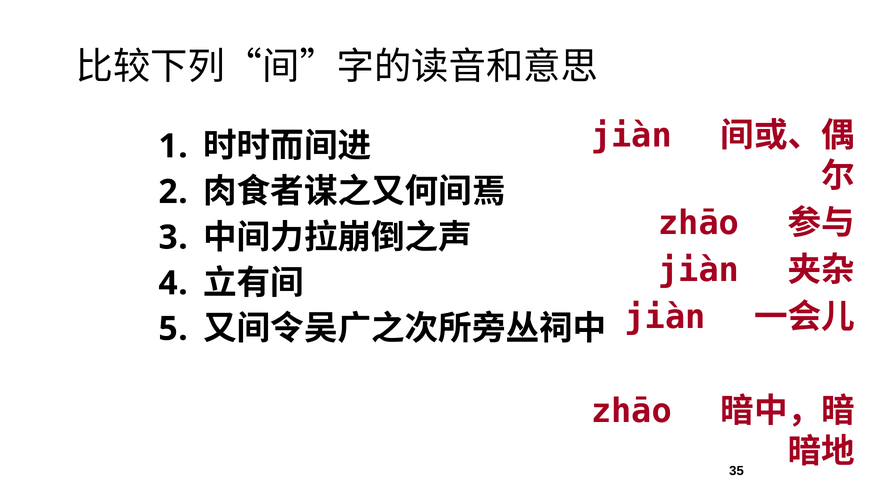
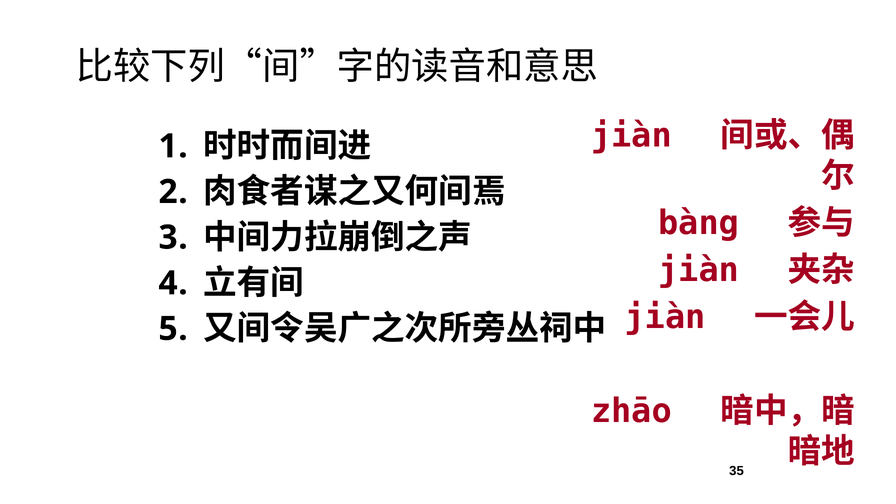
zhāo: zhāo -> bàng (699, 223)
